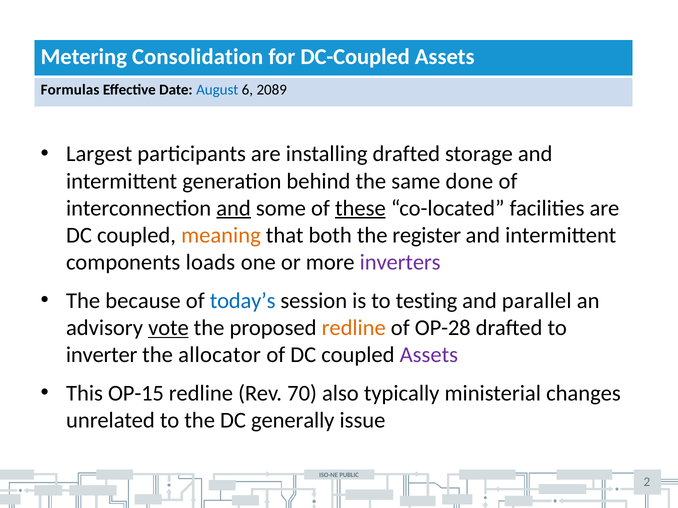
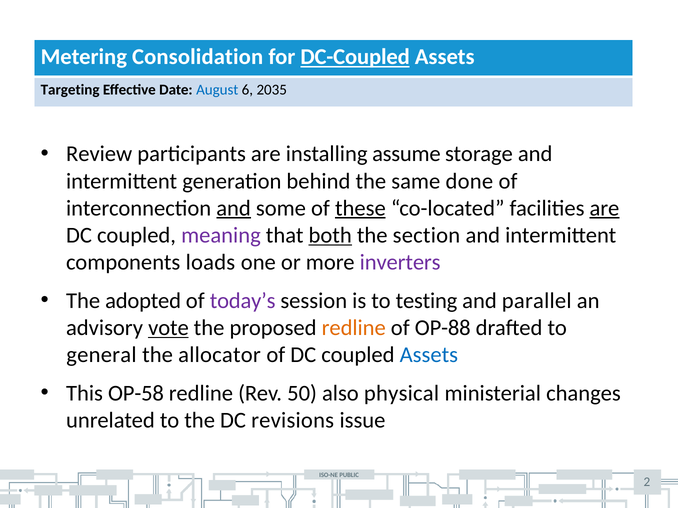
DC-Coupled underline: none -> present (355, 57)
Formulas: Formulas -> Targeting (70, 90)
2089: 2089 -> 2035 (272, 90)
Largest: Largest -> Review (99, 154)
installing drafted: drafted -> assume (406, 154)
are underline: none -> present (604, 208)
meaning colour: orange -> purple (221, 235)
both underline: none -> present (330, 235)
register: register -> section (426, 235)
because: because -> adopted (143, 301)
today’s colour: blue -> purple (243, 301)
OP-28: OP-28 -> OP-88 (443, 328)
inverter: inverter -> general (101, 355)
Assets colour: purple -> blue (429, 355)
OP-15: OP-15 -> OP-58 (136, 394)
70: 70 -> 50 (302, 394)
typically: typically -> physical (402, 394)
generally: generally -> revisions (293, 421)
